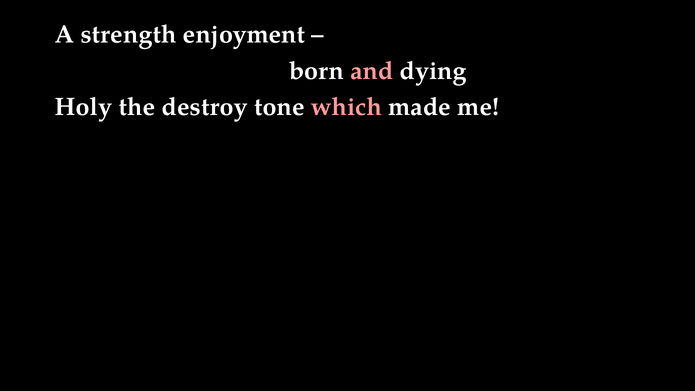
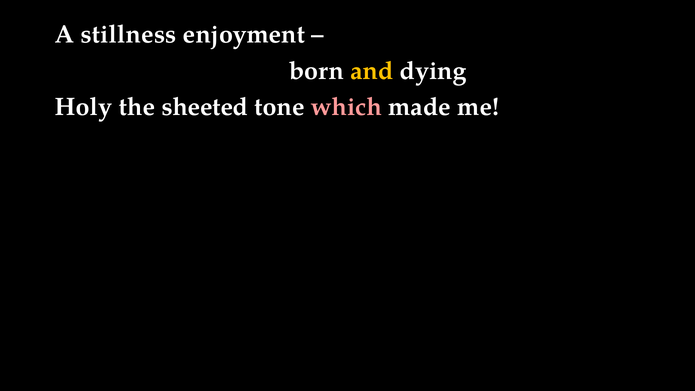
strength: strength -> stillness (129, 35)
and colour: pink -> yellow (372, 71)
destroy: destroy -> sheeted (205, 107)
